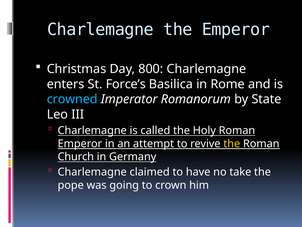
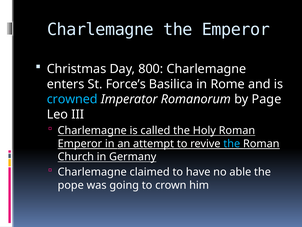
State: State -> Page (266, 99)
the colour: yellow -> light blue (232, 143)
take: take -> able (240, 172)
